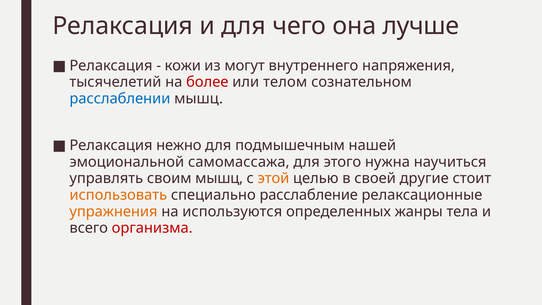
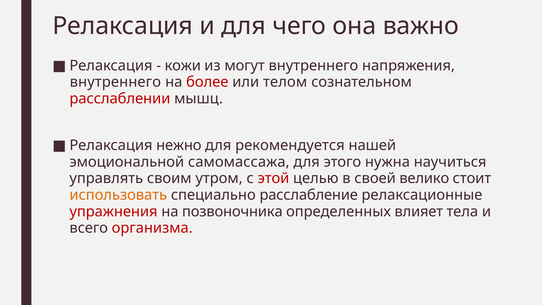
лучше: лучше -> важно (421, 26)
тысячелетий: тысячелетий -> внутреннего (115, 82)
расслаблении colour: blue -> red (120, 99)
подмышечным: подмышечным -> рекомендуется (290, 145)
своим мышц: мышц -> утром (219, 178)
этой colour: orange -> red (273, 178)
другие: другие -> велико (424, 178)
упражнения colour: orange -> red (114, 211)
используются: используются -> позвоночника (232, 211)
жанры: жанры -> влияет (419, 211)
